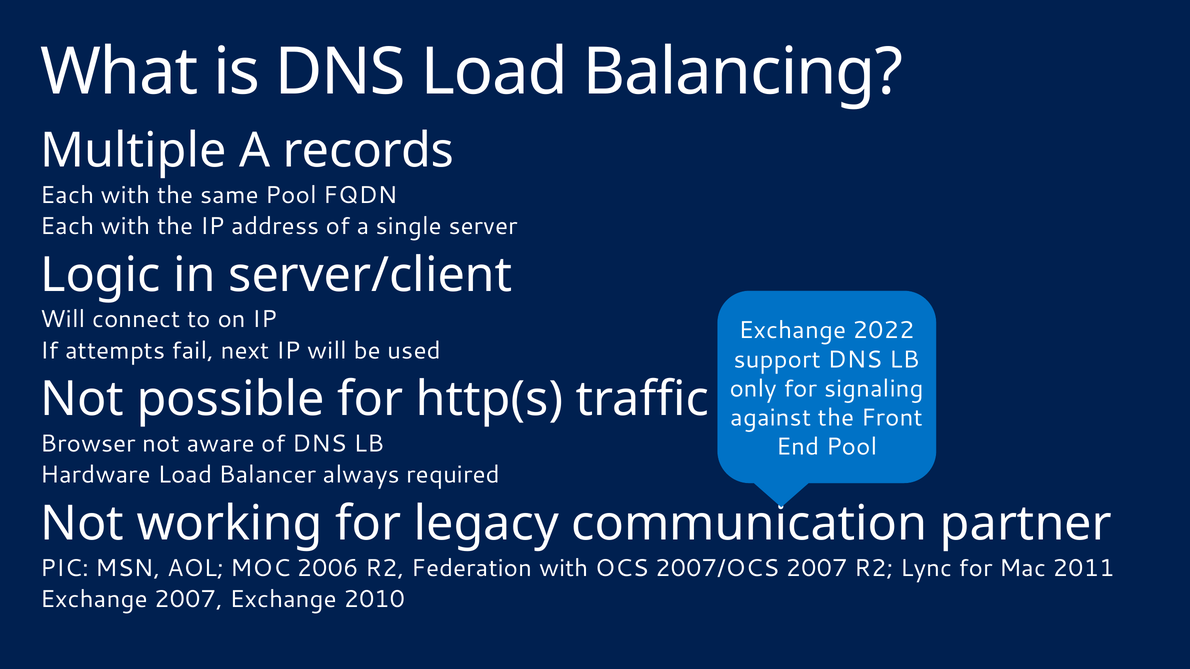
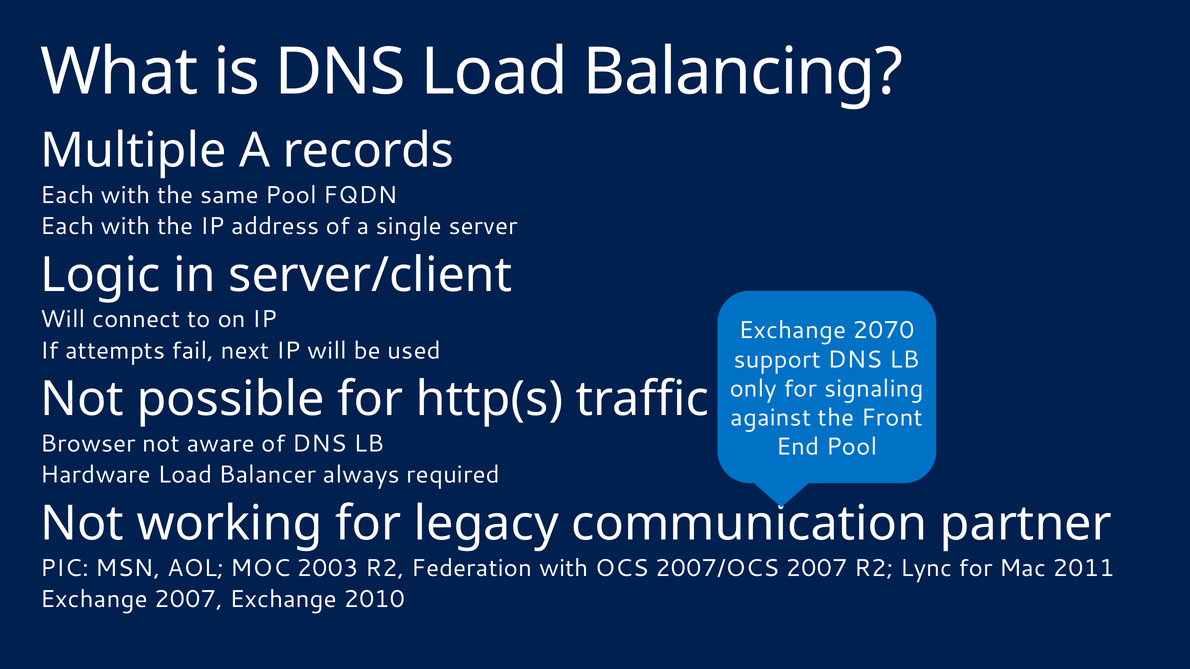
2022: 2022 -> 2070 (884, 330)
2006: 2006 -> 2003 (328, 568)
